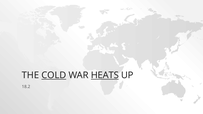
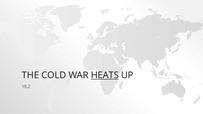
COLD underline: present -> none (54, 75)
